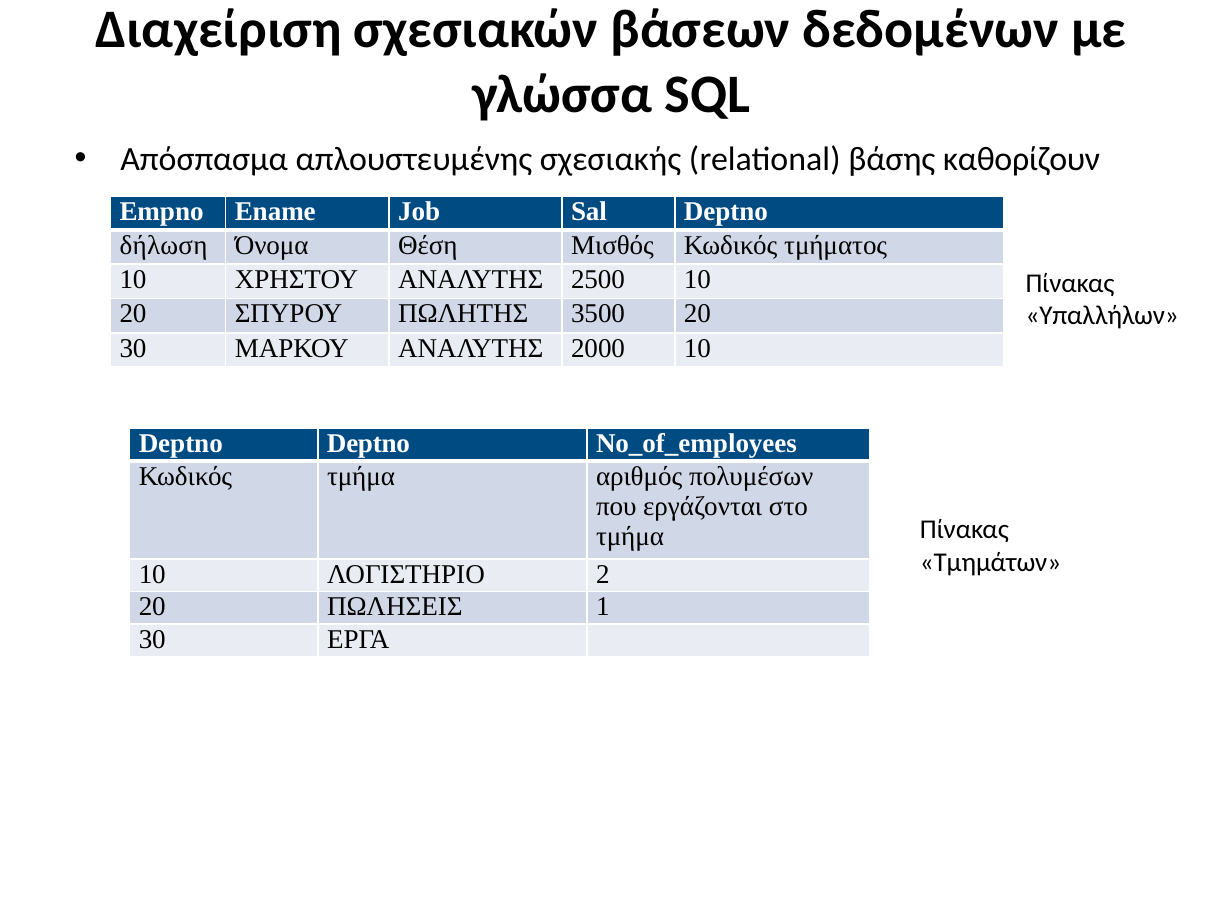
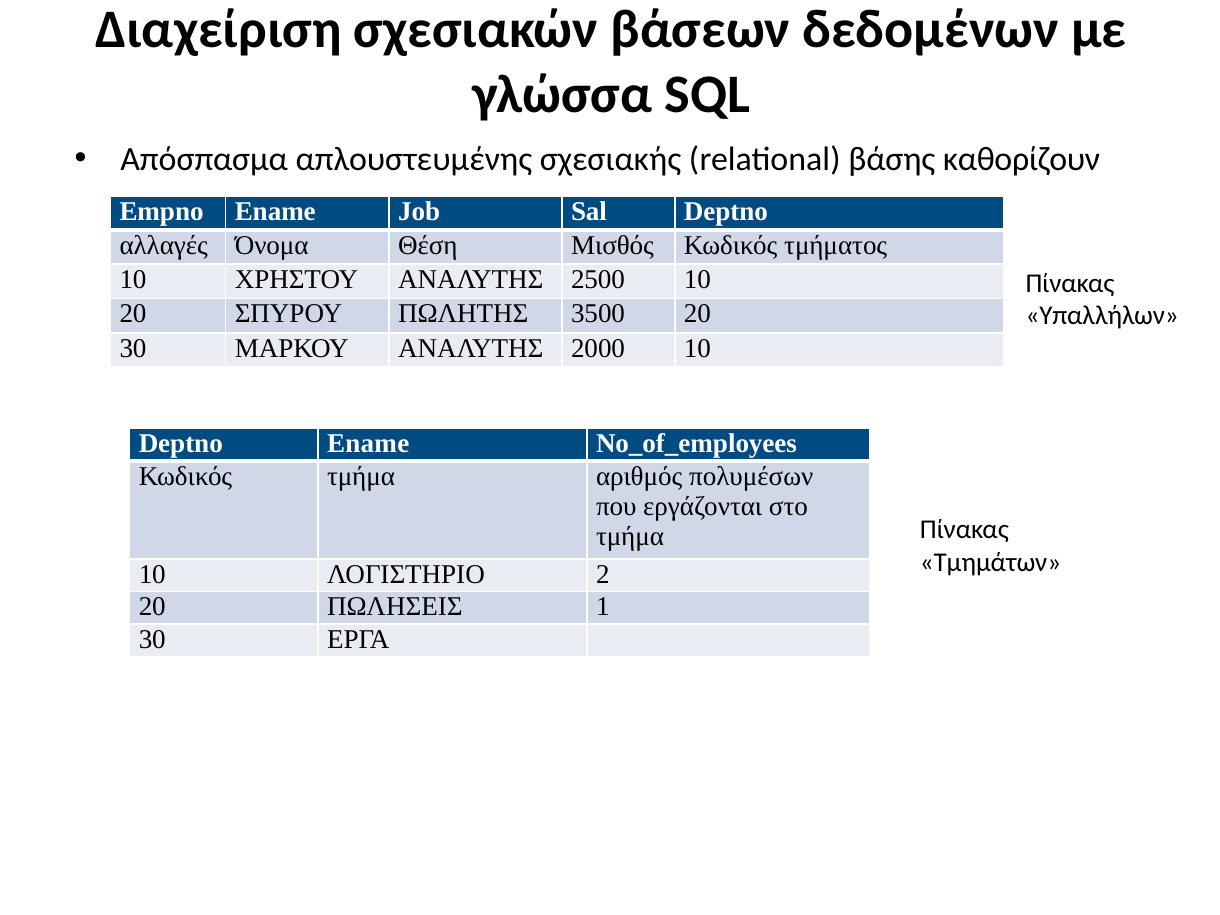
δήλωση: δήλωση -> αλλαγές (164, 245)
Deptno Deptno: Deptno -> Ename (368, 444)
